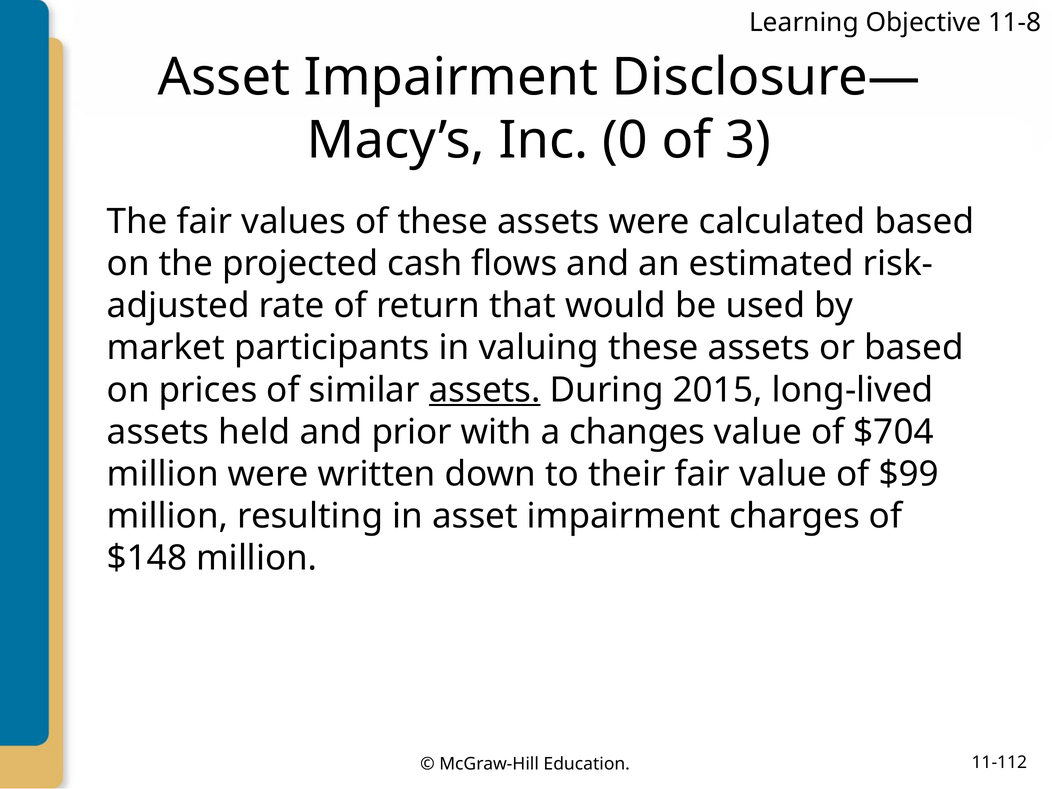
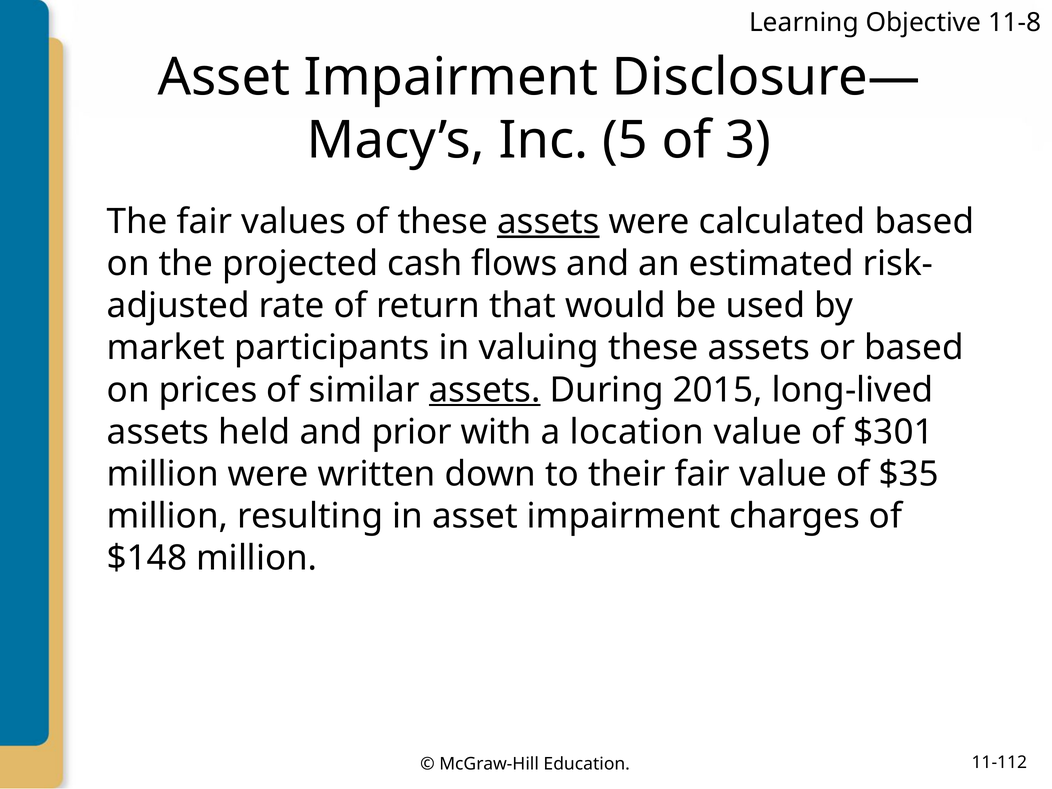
0: 0 -> 5 (625, 140)
assets underline: none -> present (548, 222)
changes: changes -> location (637, 432)
$704: $704 -> $301 (894, 432)
$99: $99 -> $35 (909, 474)
